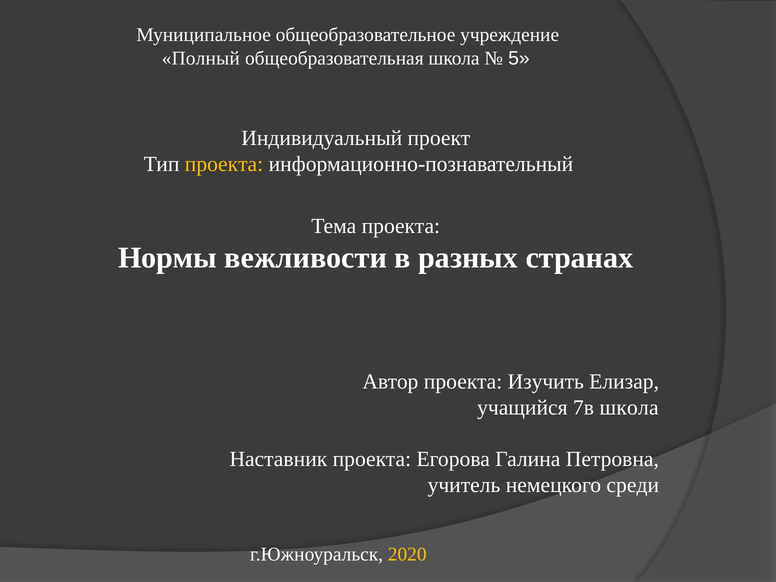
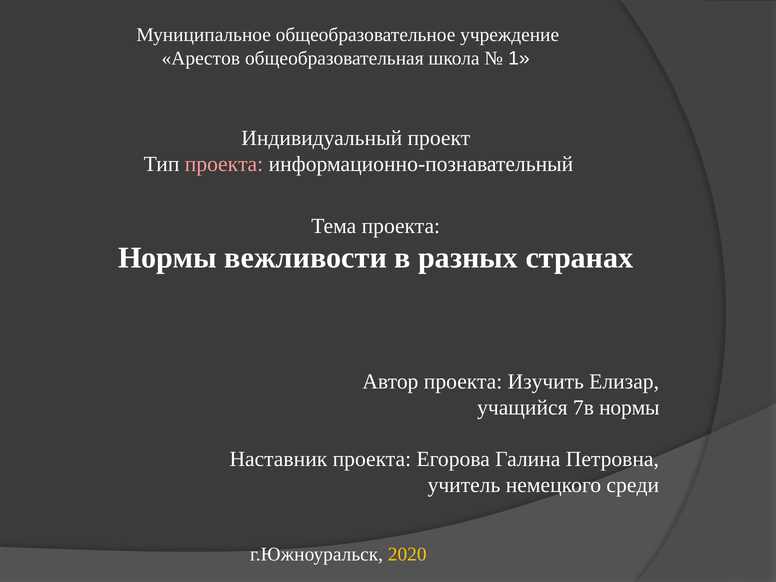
Полный: Полный -> Арестов (201, 58)
5: 5 -> 1 (519, 58)
проекта colour: yellow -> pink (224, 164)
7в школа: школа -> нормы (629, 408)
